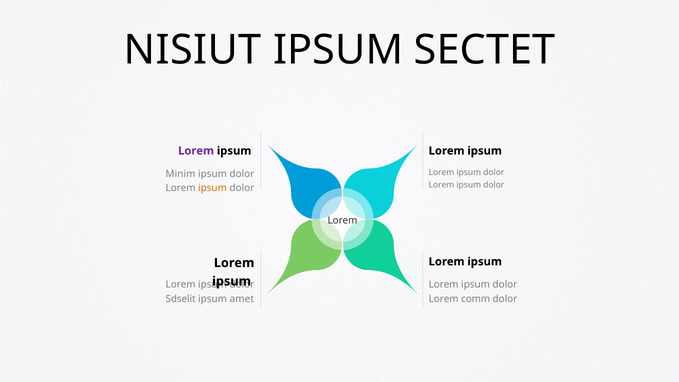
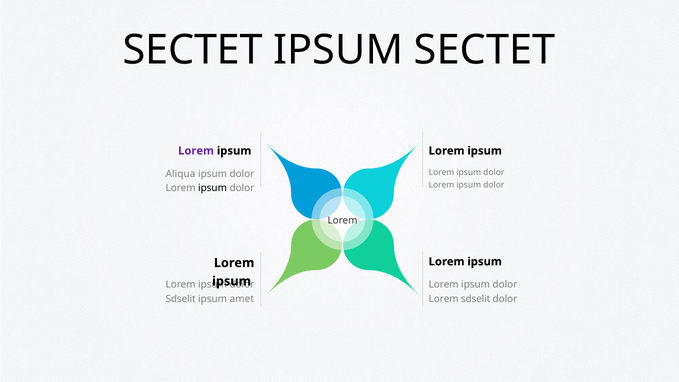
NISIUT: NISIUT -> SECTET (193, 50)
Minim: Minim -> Aliqua (181, 174)
ipsum colour: orange -> black (212, 188)
Lorem comm: comm -> sdselit (476, 299)
